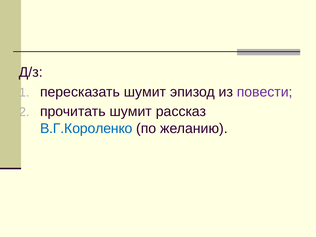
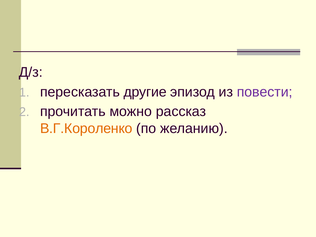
пересказать шумит: шумит -> другие (145, 92)
прочитать шумит: шумит -> можно (131, 112)
В.Г.Короленко colour: blue -> orange (86, 128)
